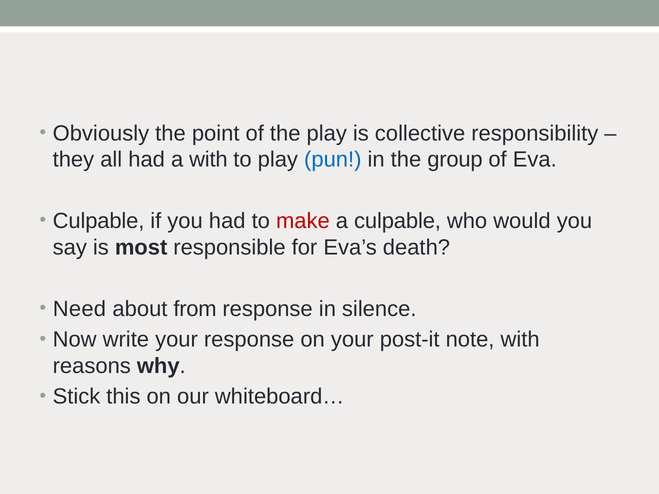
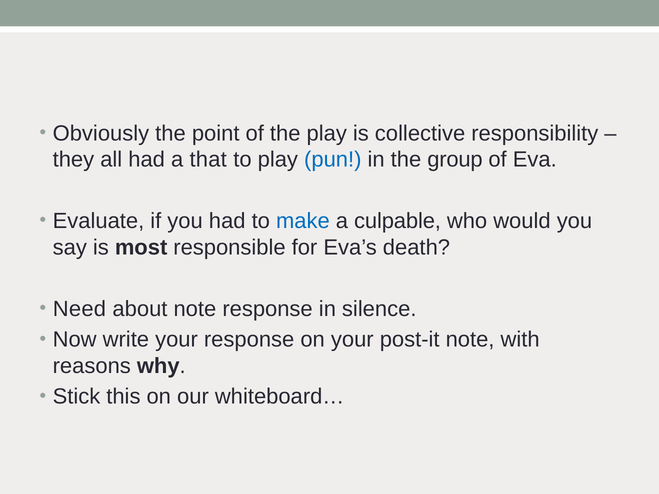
a with: with -> that (208, 160)
Culpable: Culpable -> Evaluate (98, 221)
make colour: red -> blue (303, 221)
about from: from -> note (195, 309)
